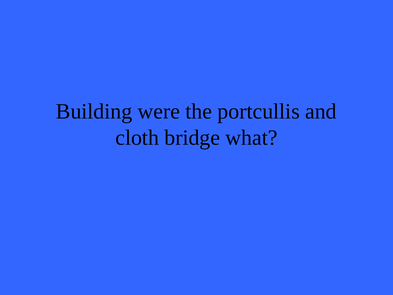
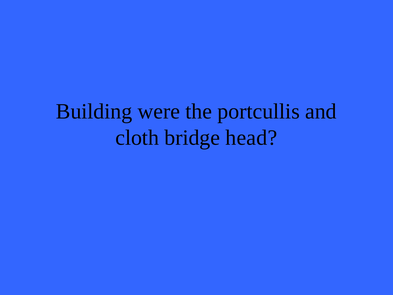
what: what -> head (251, 137)
